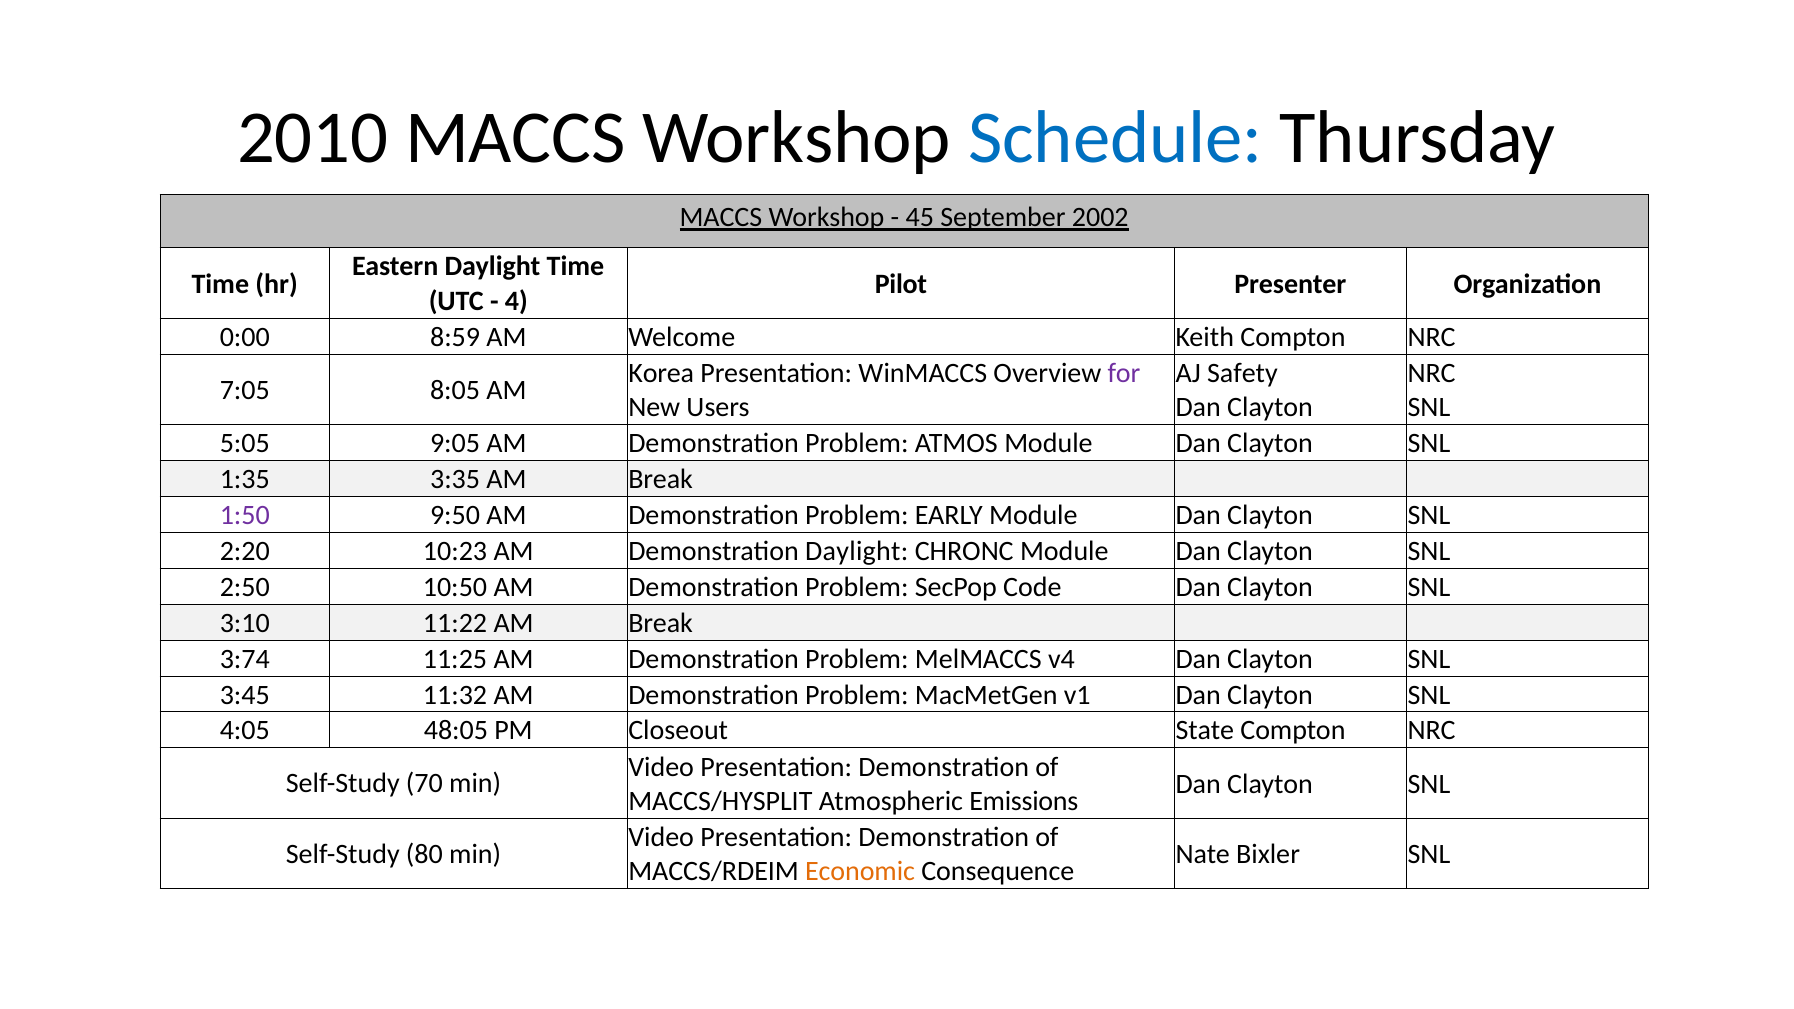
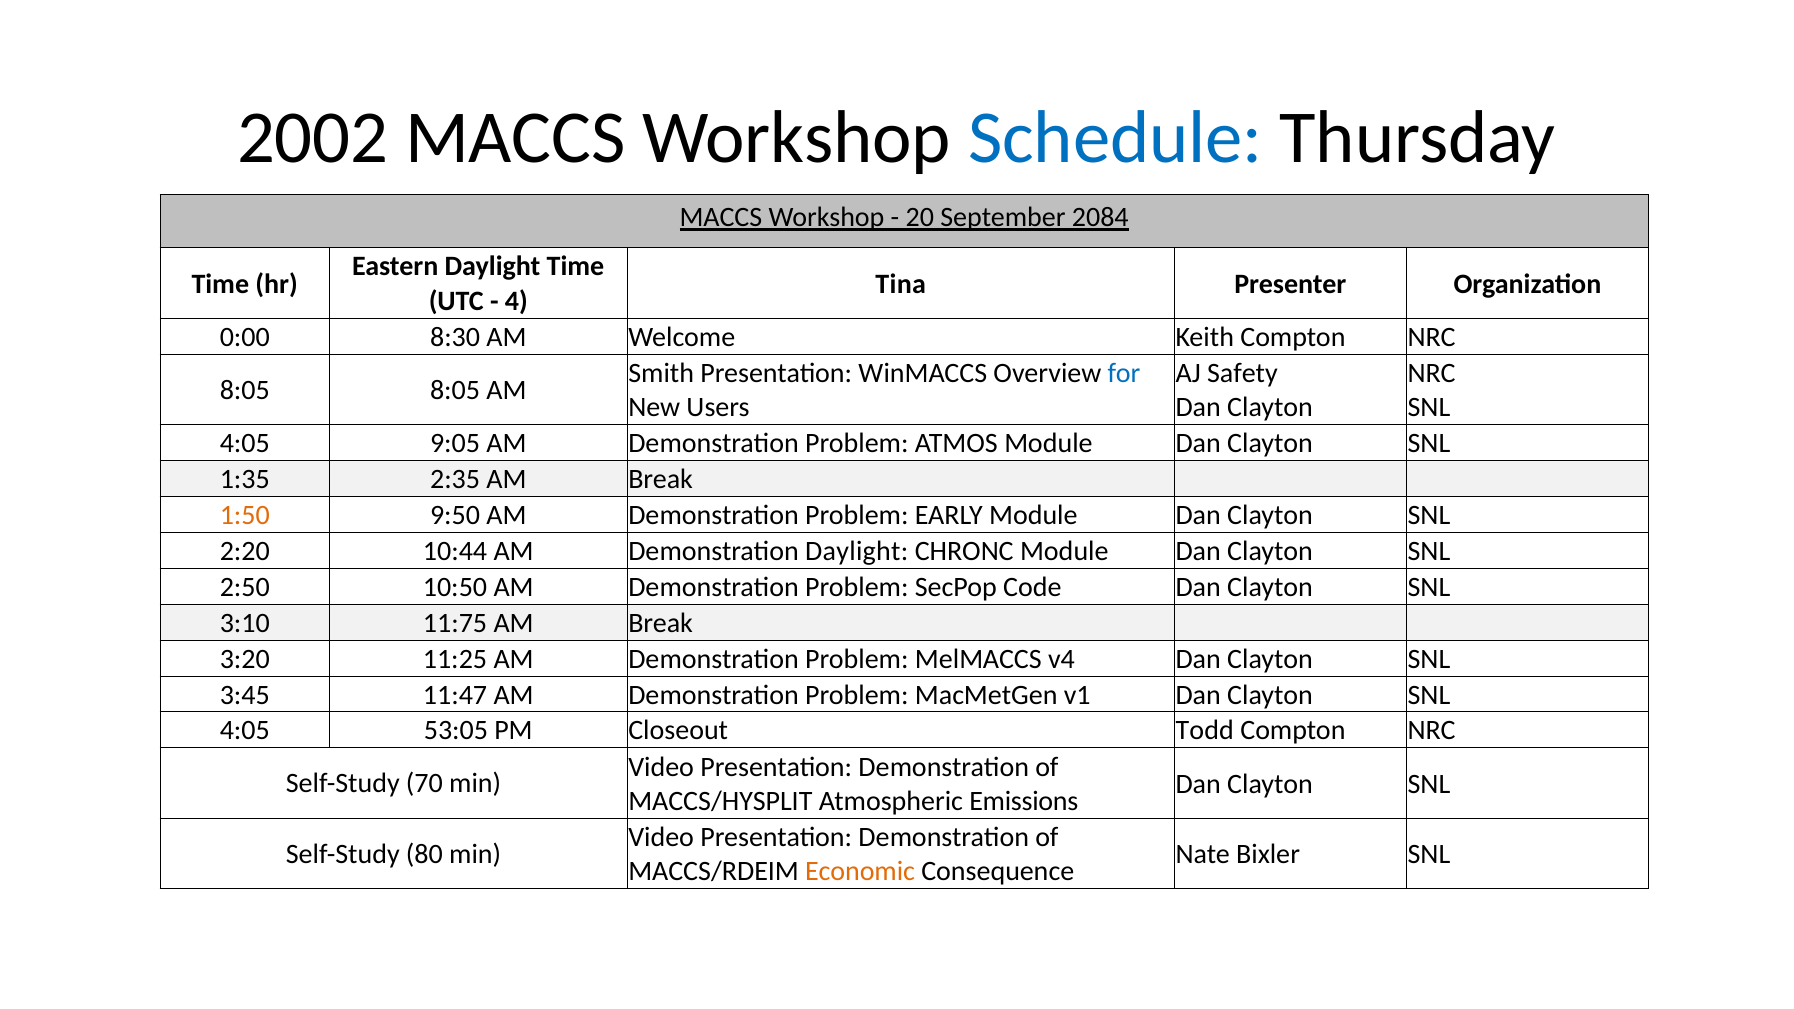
2010: 2010 -> 2002 (313, 138)
45: 45 -> 20 (920, 218)
2002: 2002 -> 2084 (1100, 218)
Pilot: Pilot -> Tina (901, 284)
8:59: 8:59 -> 8:30 (455, 337)
Korea: Korea -> Smith (661, 373)
for colour: purple -> blue (1124, 373)
7:05: 7:05 -> 8:05 (245, 390)
5:05: 5:05 -> 4:05 (245, 443)
3:35: 3:35 -> 2:35 (455, 479)
1:50 colour: purple -> orange (245, 515)
10:23: 10:23 -> 10:44 (455, 551)
11:22: 11:22 -> 11:75 (455, 623)
3:74: 3:74 -> 3:20 (245, 659)
11:32: 11:32 -> 11:47 (455, 695)
48:05: 48:05 -> 53:05 (456, 731)
State: State -> Todd (1205, 731)
